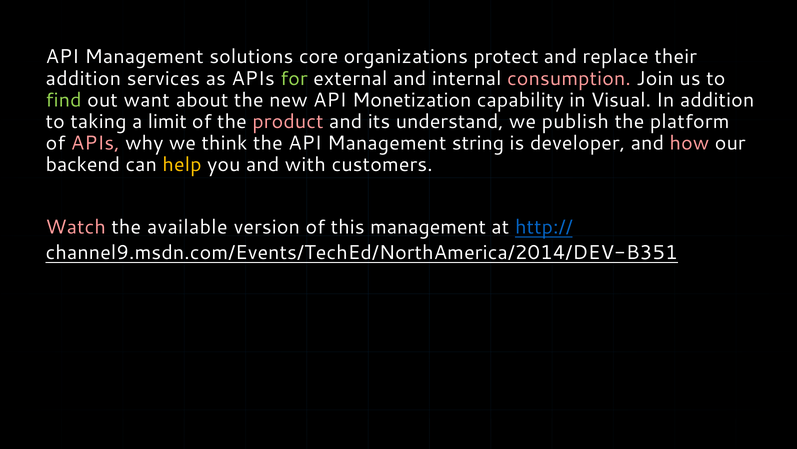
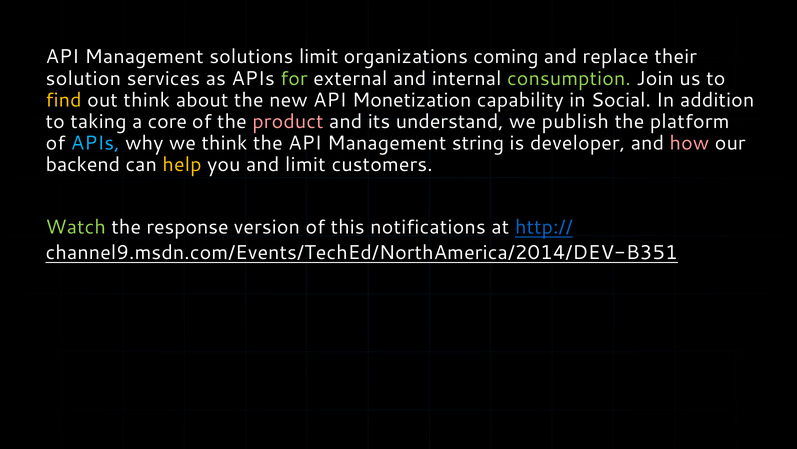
solutions core: core -> limit (319, 57)
protect: protect -> coming (506, 57)
addition: addition -> solution (83, 78)
consumption colour: pink -> light green (569, 78)
find colour: light green -> yellow (64, 100)
out want: want -> think (147, 100)
Visual: Visual -> Social (621, 100)
limit: limit -> core (167, 121)
APIs colour: pink -> light blue (95, 143)
and with: with -> limit (305, 164)
Watch colour: pink -> light green (76, 227)
available: available -> response (188, 227)
this management: management -> notifications (428, 227)
